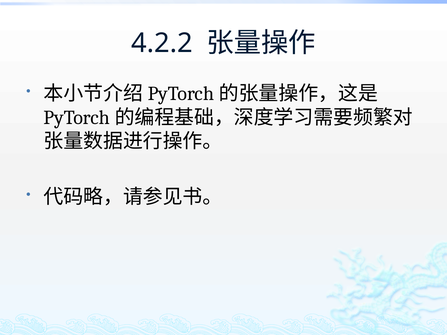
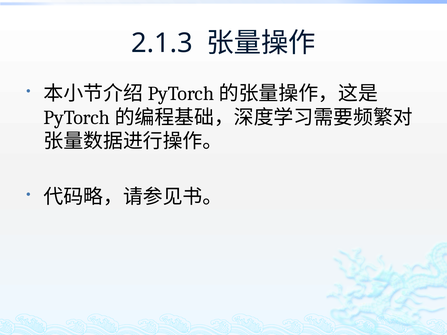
4.2.2: 4.2.2 -> 2.1.3 (162, 43)
